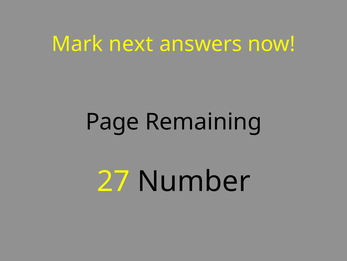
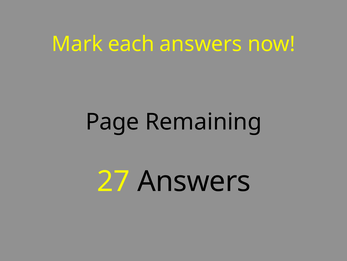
next: next -> each (131, 44)
27 Number: Number -> Answers (194, 181)
